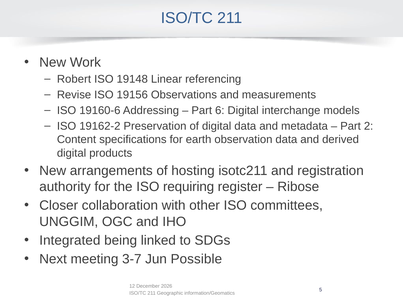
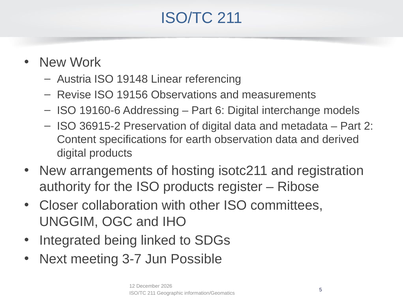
Robert: Robert -> Austria (74, 79)
19162-2: 19162-2 -> 36915-2 (100, 126)
ISO requiring: requiring -> products (189, 187)
